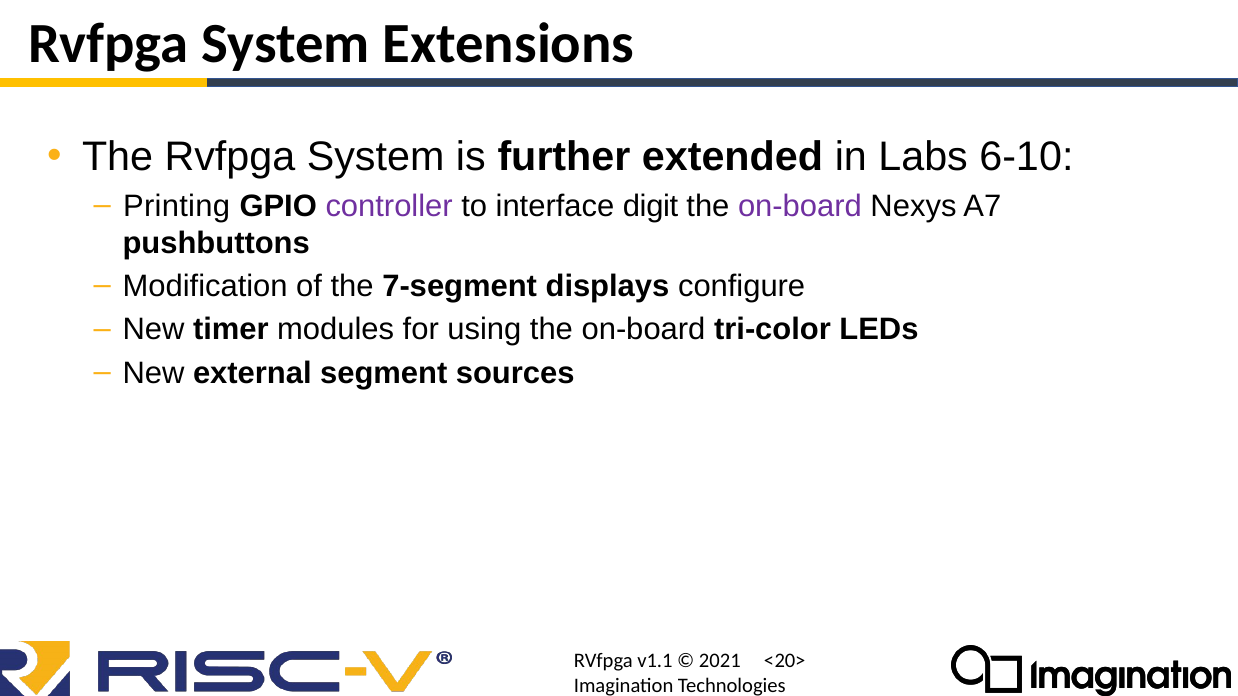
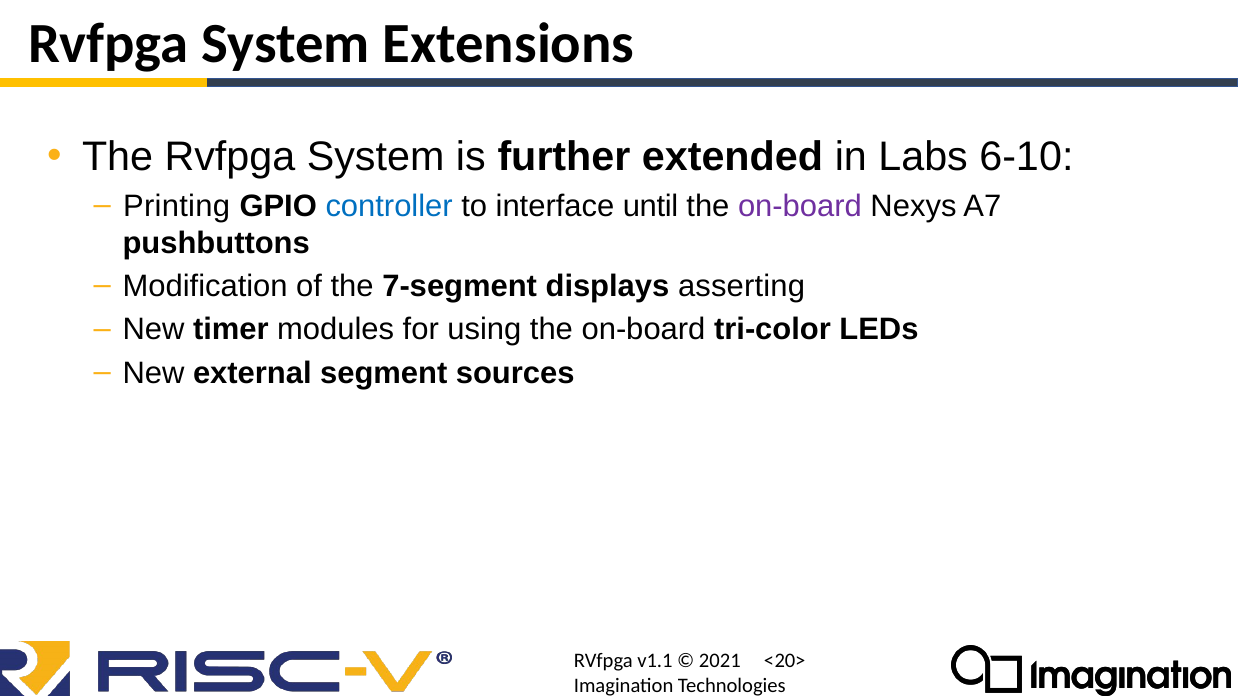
controller colour: purple -> blue (389, 206)
digit: digit -> until (651, 206)
configure: configure -> asserting (742, 287)
